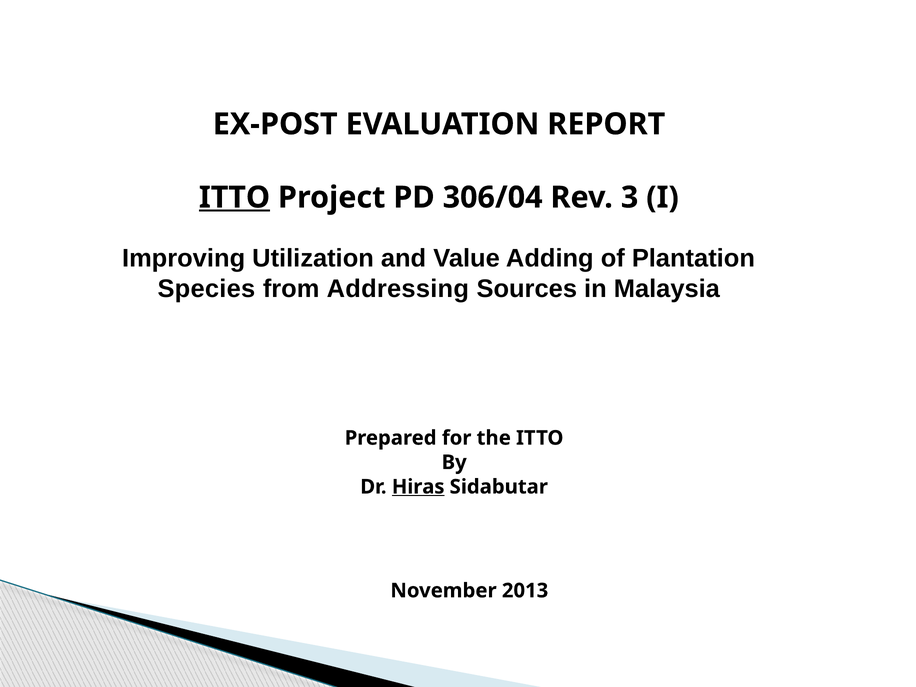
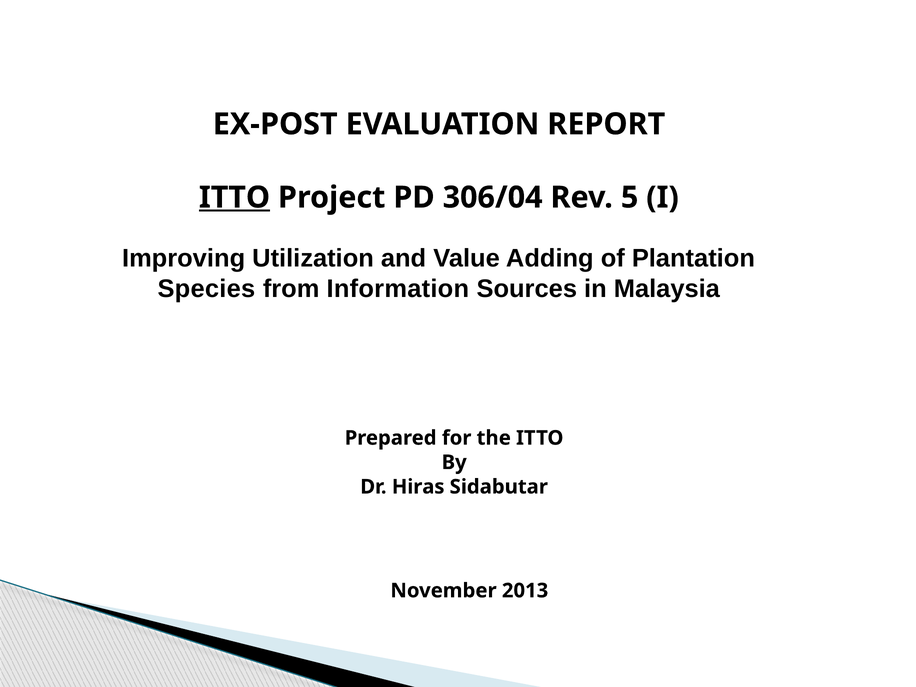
3: 3 -> 5 (630, 197)
Addressing: Addressing -> Information (398, 289)
Hiras underline: present -> none (418, 487)
